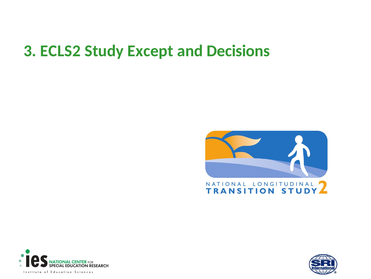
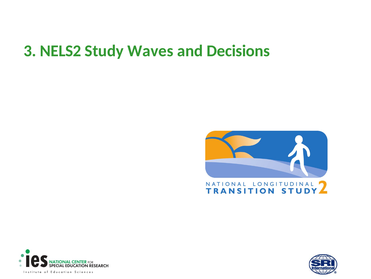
ECLS2: ECLS2 -> NELS2 (61, 51)
Except: Except -> Waves (150, 51)
